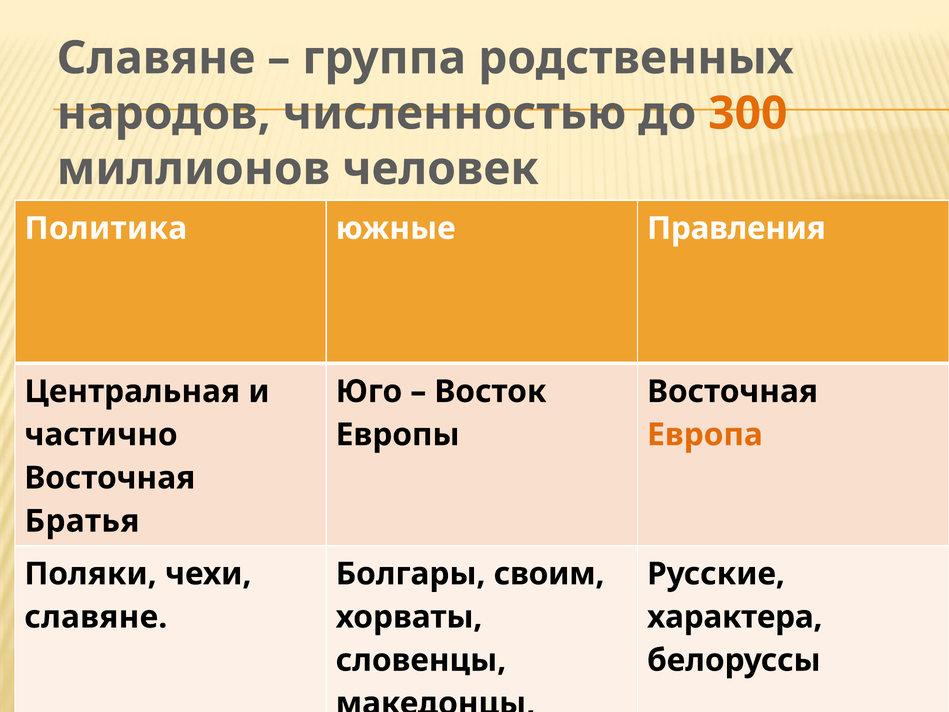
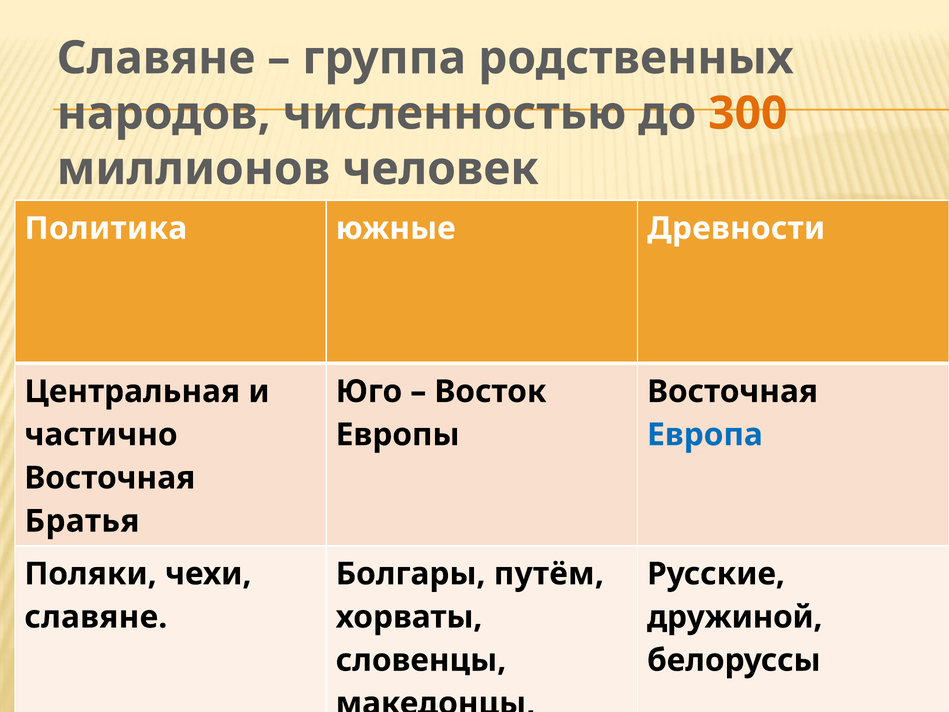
Правления: Правления -> Древности (736, 228)
Европа colour: orange -> blue (705, 435)
своим: своим -> путём (549, 574)
характера: характера -> дружиной (735, 617)
